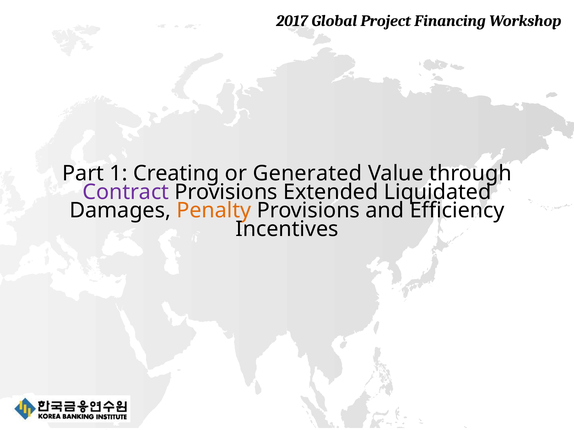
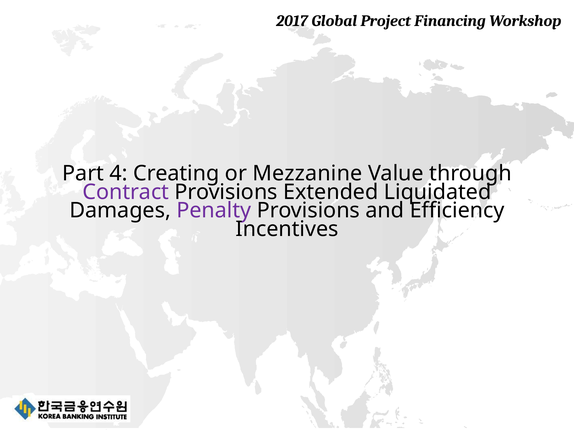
1: 1 -> 4 (119, 174)
Generated: Generated -> Mezzanine (307, 174)
Penalty colour: orange -> purple (214, 211)
